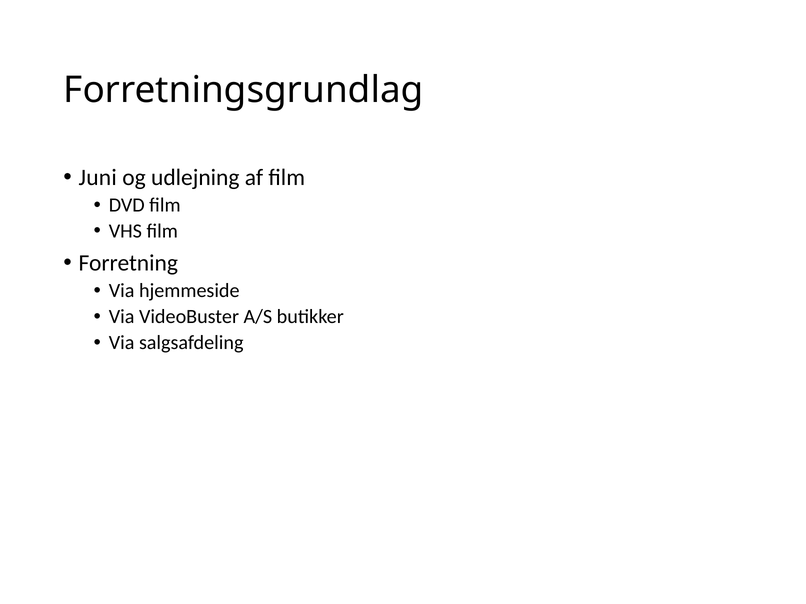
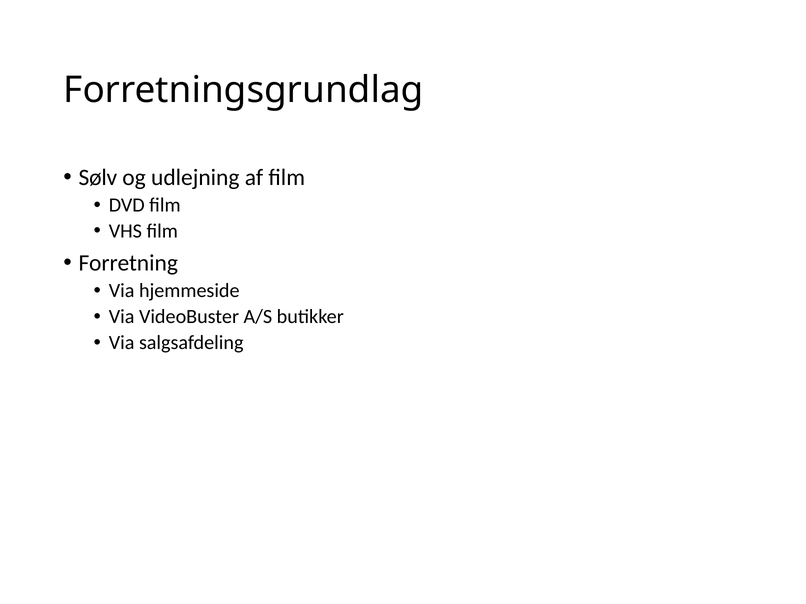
Juni: Juni -> Sølv (98, 177)
